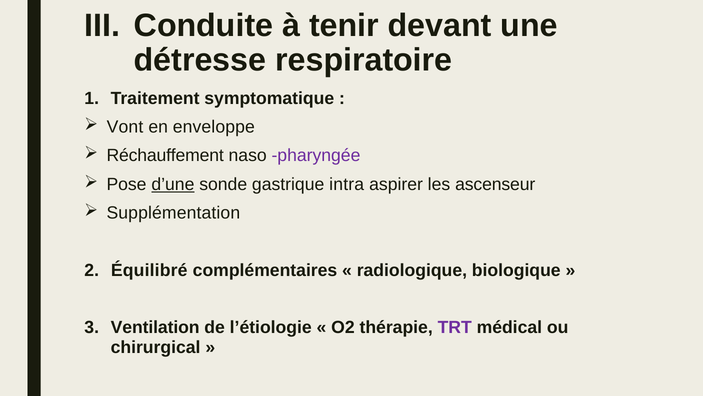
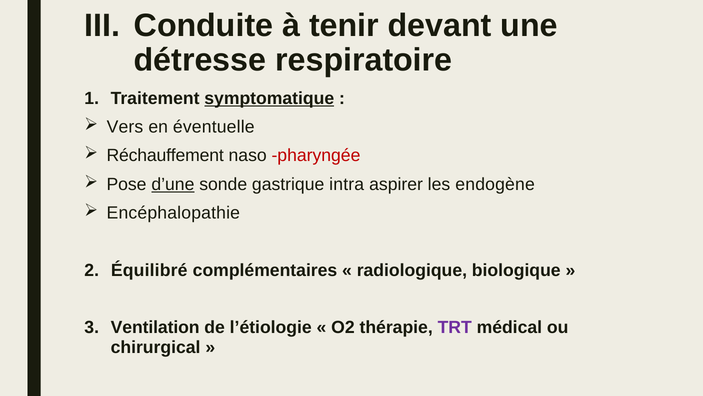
symptomatique underline: none -> present (269, 98)
Vont: Vont -> Vers (125, 127)
enveloppe: enveloppe -> éventuelle (214, 127)
pharyngée colour: purple -> red (316, 155)
ascenseur: ascenseur -> endogène (495, 184)
Supplémentation: Supplémentation -> Encéphalopathie (173, 213)
